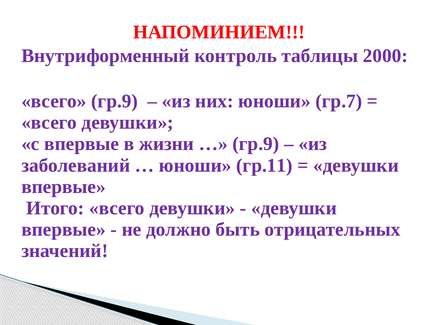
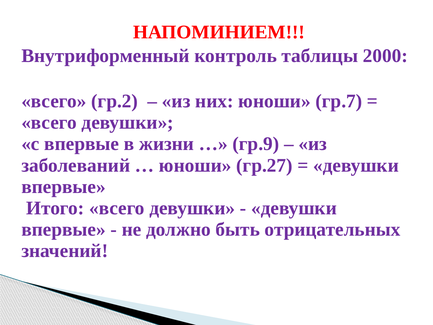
всего гр.9: гр.9 -> гр.2 (115, 101)
гр.11: гр.11 -> гр.27 (264, 165)
